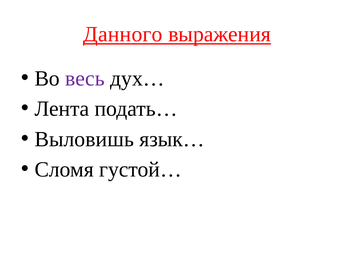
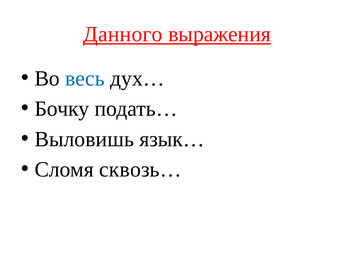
весь colour: purple -> blue (85, 78)
Лента: Лента -> Бочку (62, 109)
густой…: густой… -> сквозь… (140, 169)
